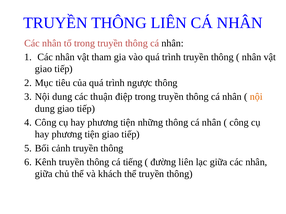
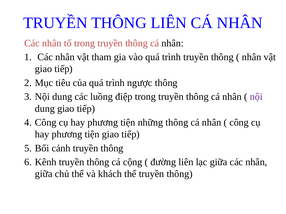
thuận: thuận -> luồng (102, 97)
nội colour: orange -> purple (256, 97)
tiếng: tiếng -> cộng (133, 162)
